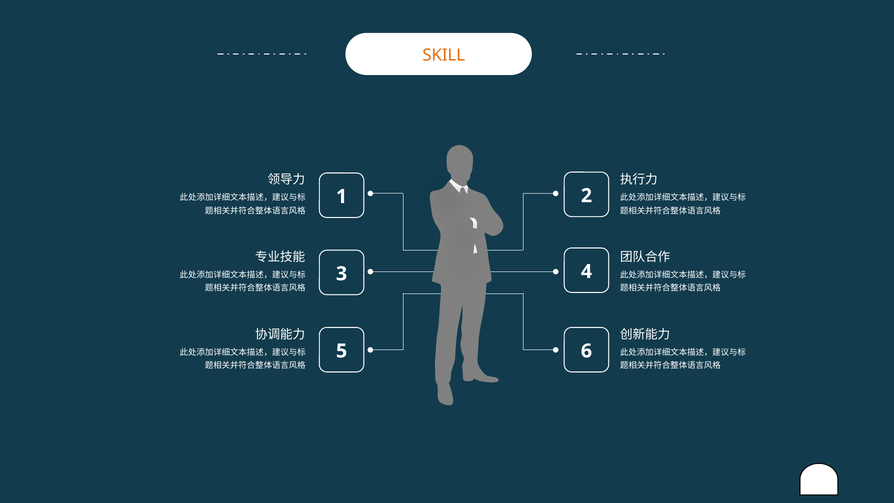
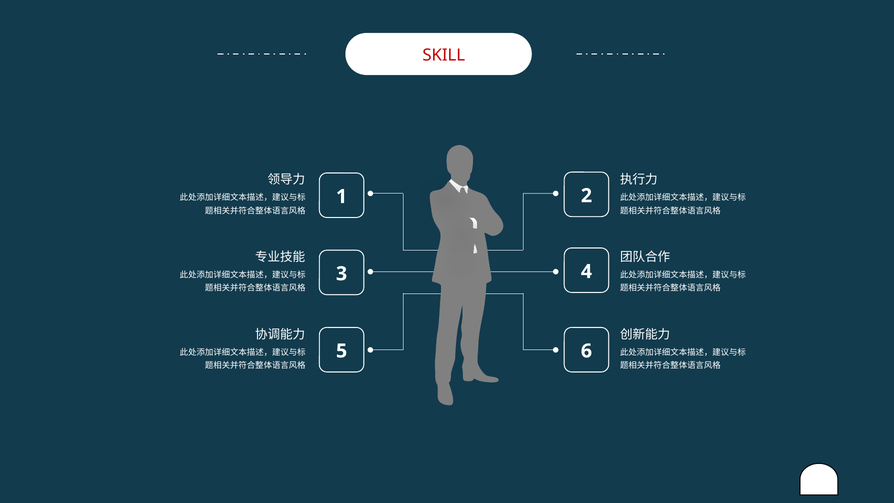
SKILL colour: orange -> red (444, 55)
